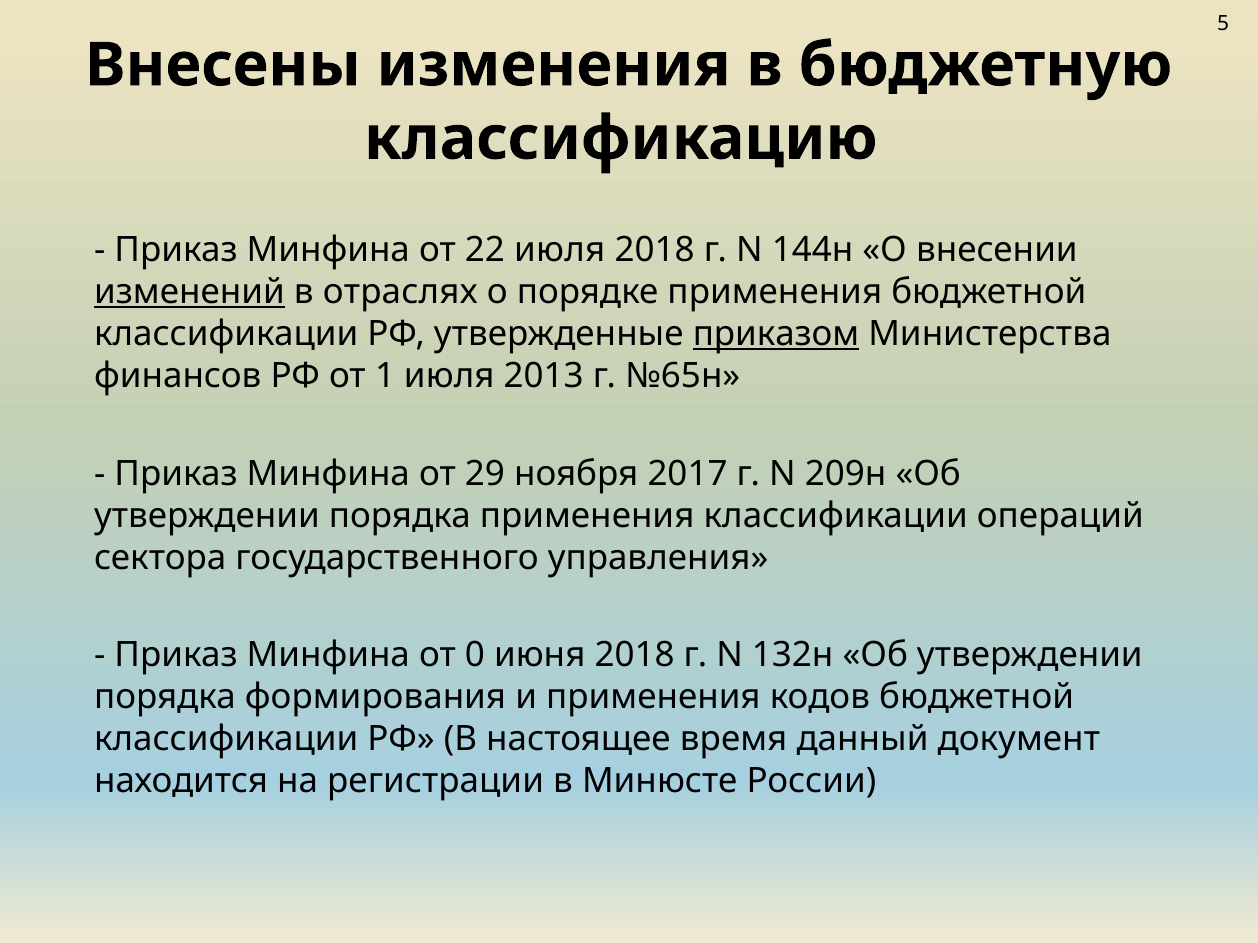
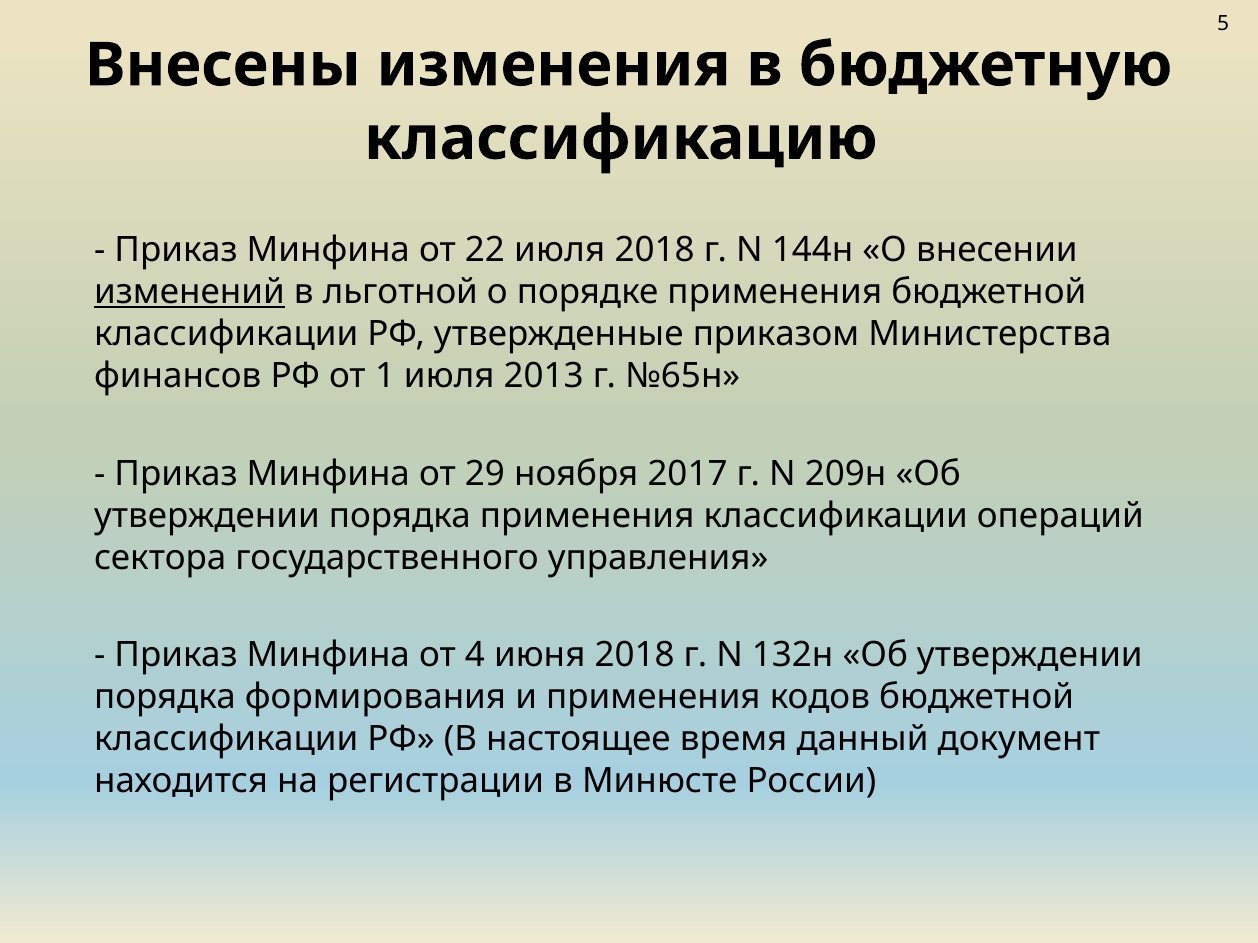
отраслях: отраслях -> льготной (400, 292)
приказом underline: present -> none (776, 334)
0: 0 -> 4 (475, 656)
